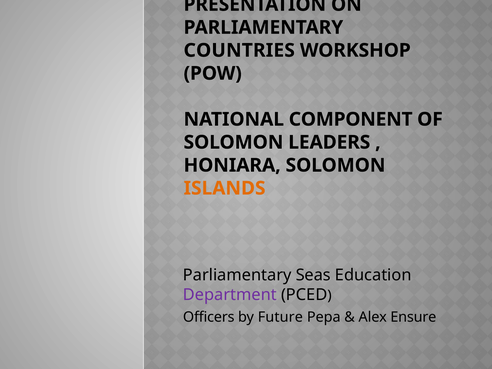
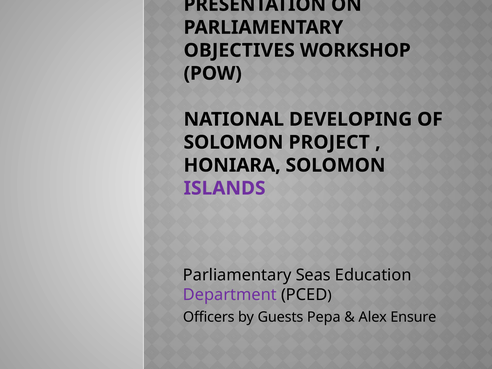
COUNTRIES: COUNTRIES -> OBJECTIVES (239, 50)
COMPONENT: COMPONENT -> DEVELOPING (351, 119)
LEADERS: LEADERS -> PROJECT (329, 142)
ISLANDS colour: orange -> purple (225, 188)
Future: Future -> Guests (280, 317)
